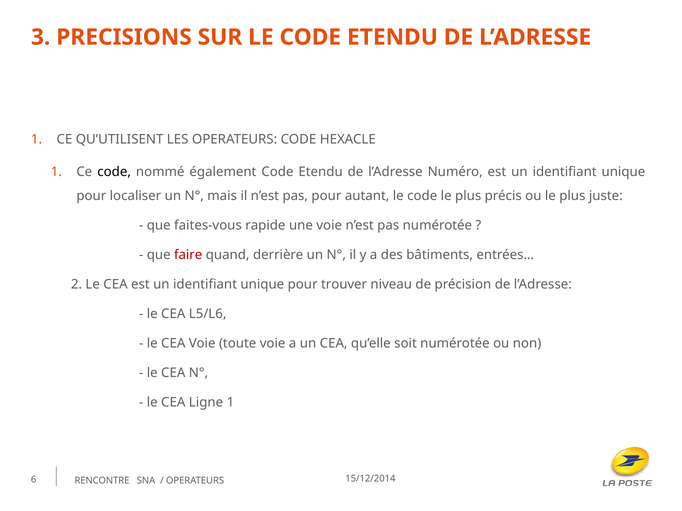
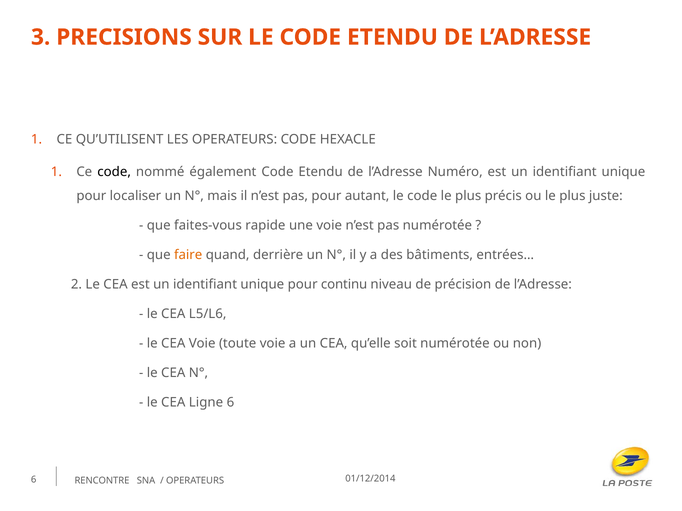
faire colour: red -> orange (188, 255)
trouver: trouver -> continu (344, 285)
Ligne 1: 1 -> 6 (230, 403)
15/12/2014: 15/12/2014 -> 01/12/2014 (370, 479)
